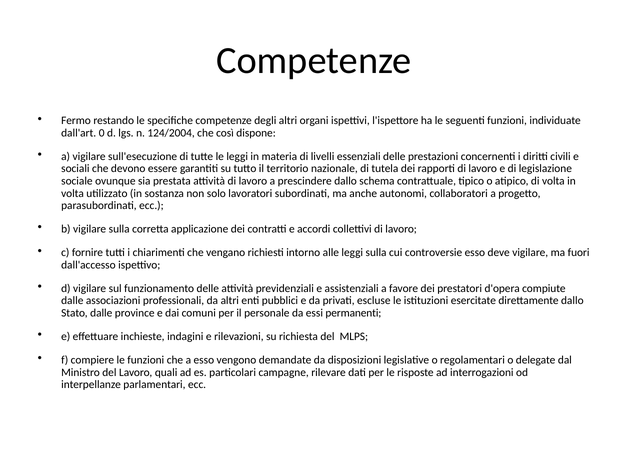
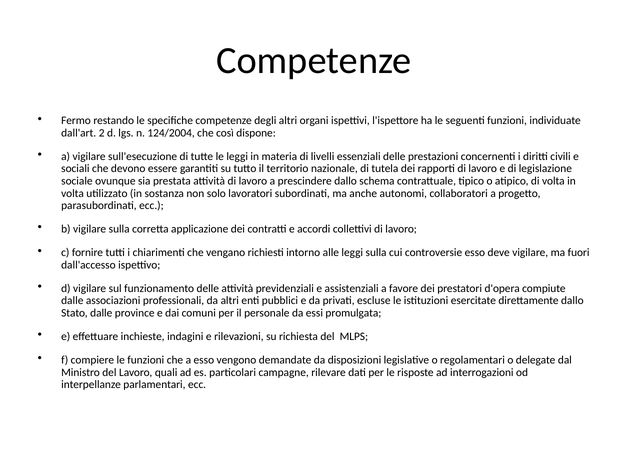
0: 0 -> 2 (102, 133)
permanenti: permanenti -> promulgata (353, 313)
